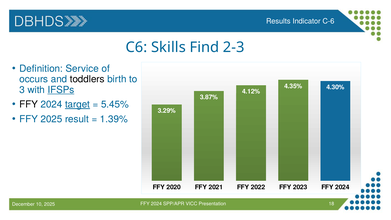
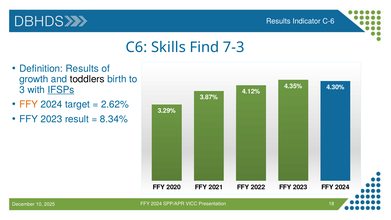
2-3: 2-3 -> 7-3 (234, 47)
Definition Service: Service -> Results (82, 69)
occurs: occurs -> growth (34, 79)
FFY colour: black -> orange (29, 104)
target underline: present -> none (77, 104)
5.45%: 5.45% -> 2.62% (115, 104)
2025: 2025 -> 2023 (51, 119)
1.39%: 1.39% -> 8.34% (114, 119)
